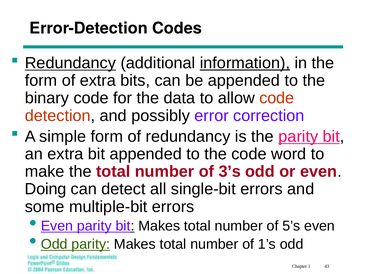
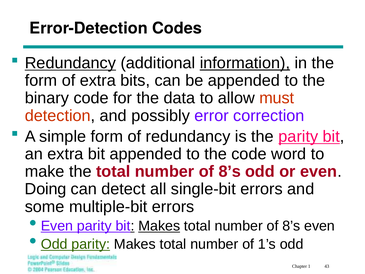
allow code: code -> must (277, 98)
3’s: 3’s -> 8’s (230, 171)
Makes underline: none -> present (159, 226)
5’s: 5’s -> 8’s (291, 226)
